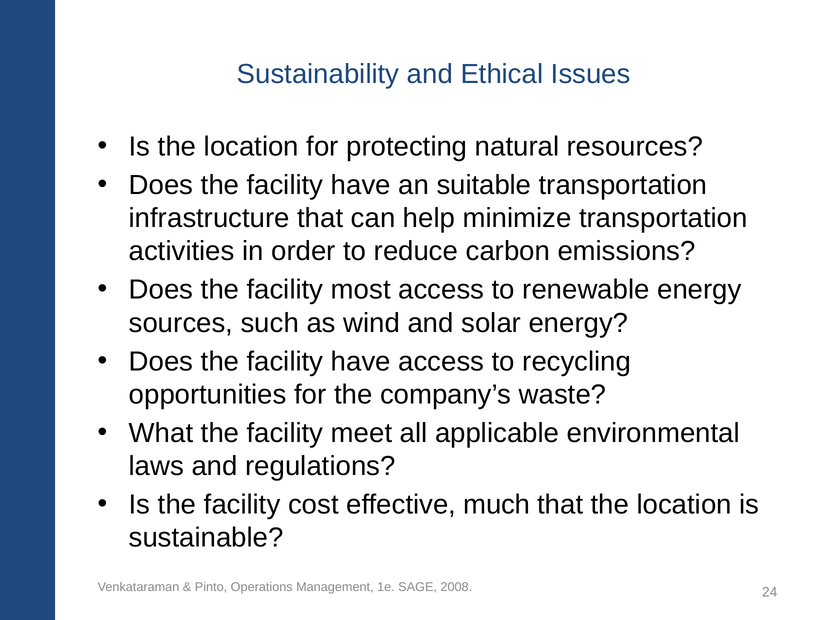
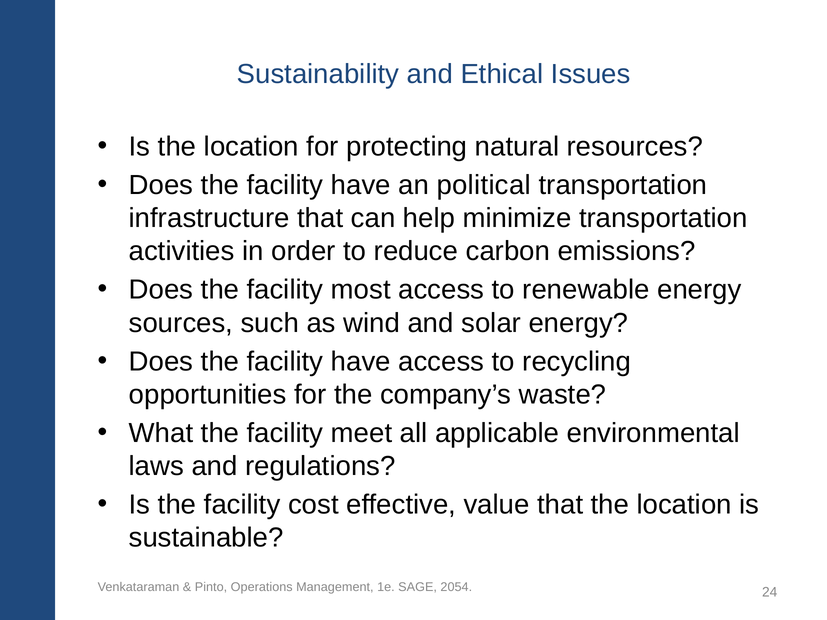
suitable: suitable -> political (484, 185)
much: much -> value (497, 505)
2008: 2008 -> 2054 (456, 587)
